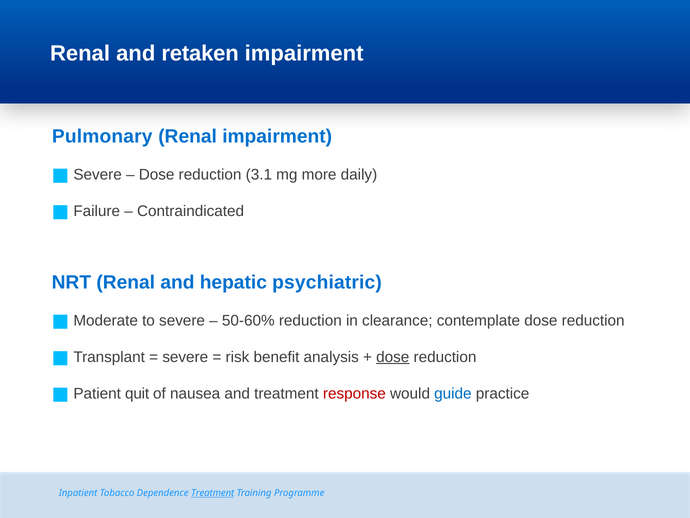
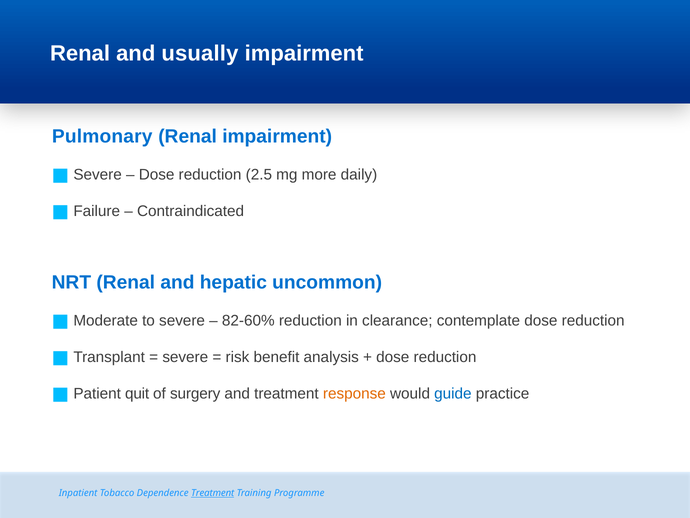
retaken: retaken -> usually (200, 53)
3.1: 3.1 -> 2.5 (259, 175)
psychiatric: psychiatric -> uncommon (327, 282)
50-60%: 50-60% -> 82-60% (248, 320)
dose underline: present -> none (393, 357)
nausea: nausea -> surgery (195, 393)
response colour: red -> orange (354, 393)
